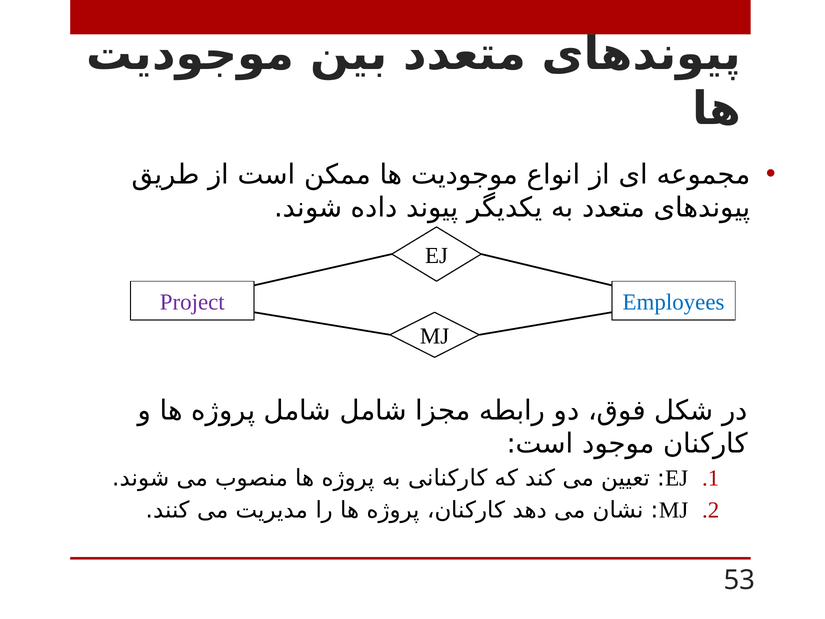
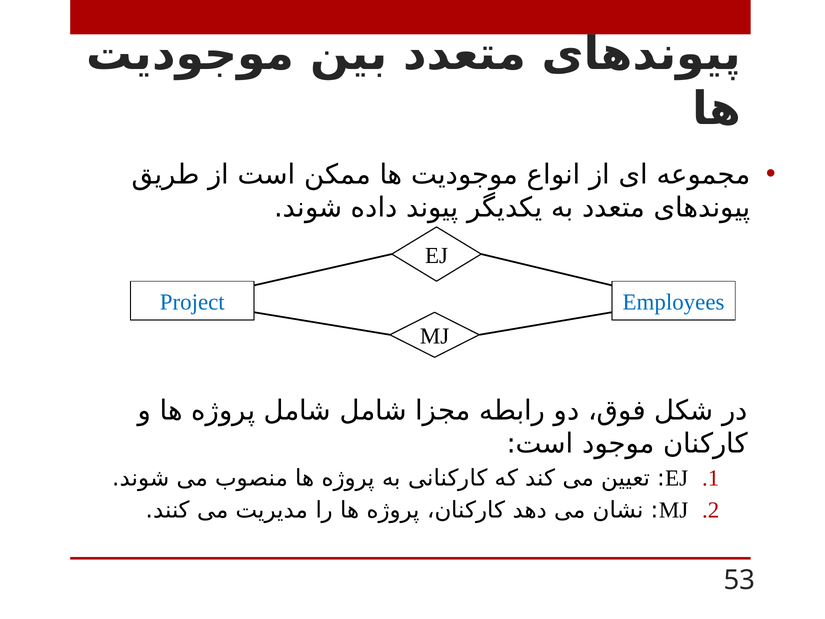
Project colour: purple -> blue (192, 302)
